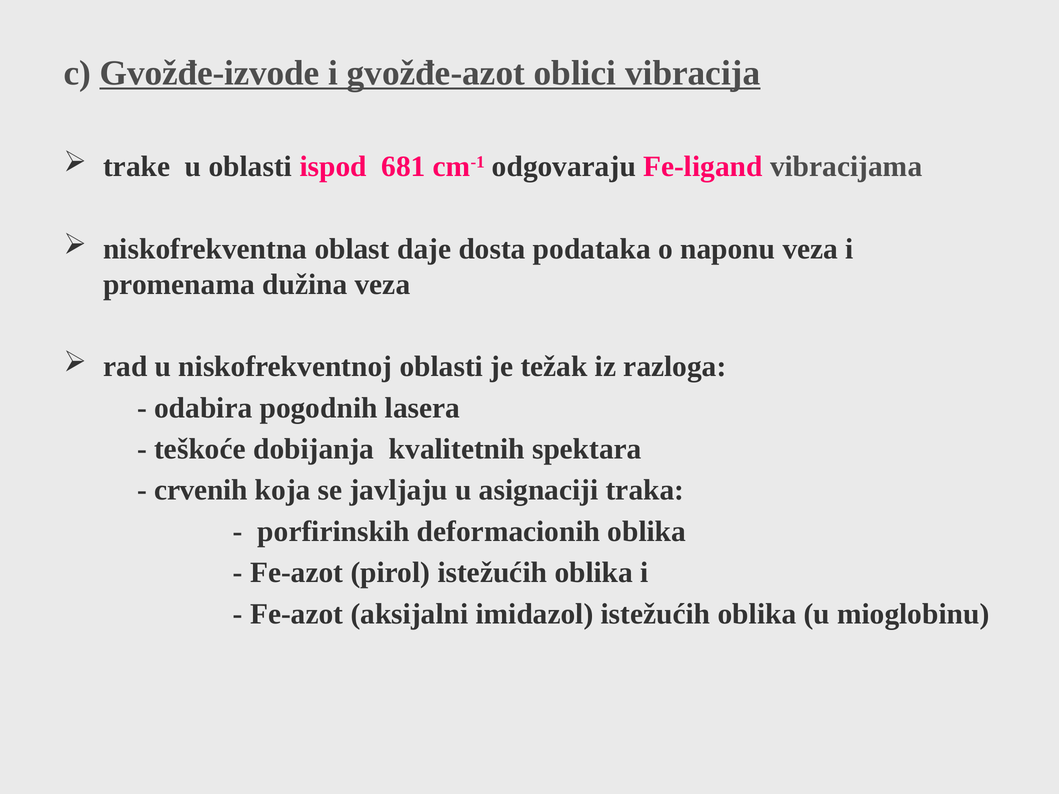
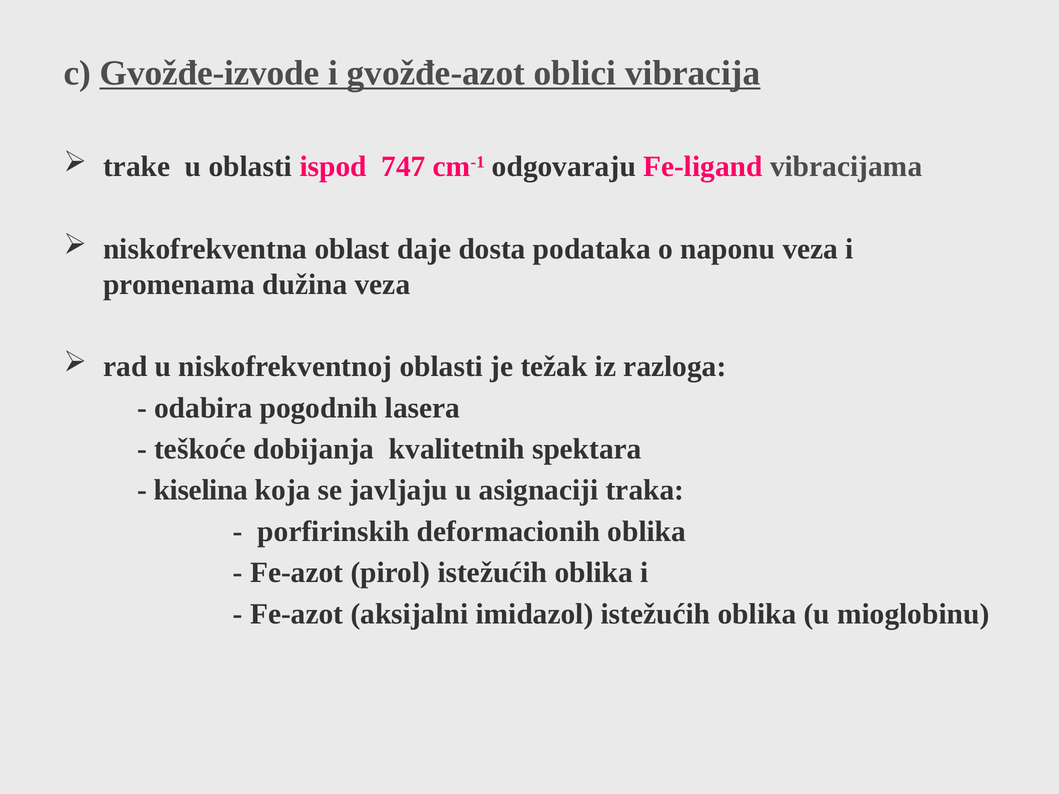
681: 681 -> 747 (403, 167)
crvenih: crvenih -> kiselina (201, 490)
